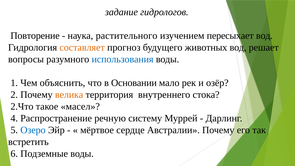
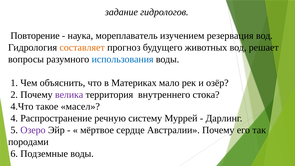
растительного: растительного -> мореплаватель (127, 36)
пересыхает: пересыхает -> резервация (230, 36)
Основании: Основании -> Материках (134, 83)
велика colour: orange -> purple (69, 95)
2.Что: 2.Что -> 4.Что (22, 106)
Озеро colour: blue -> purple (33, 130)
встретить: встретить -> породами (28, 142)
